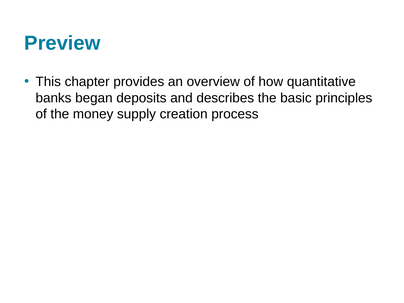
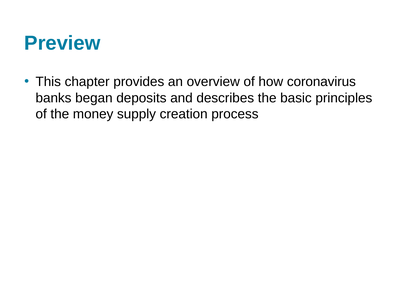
quantitative: quantitative -> coronavirus (321, 82)
